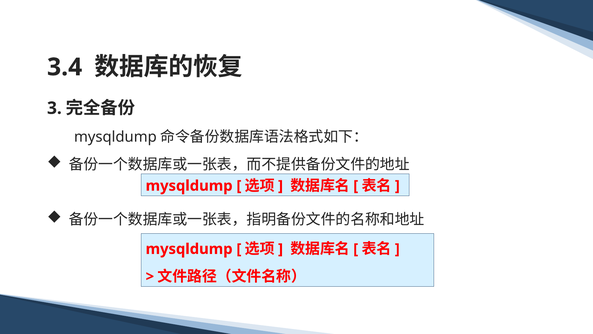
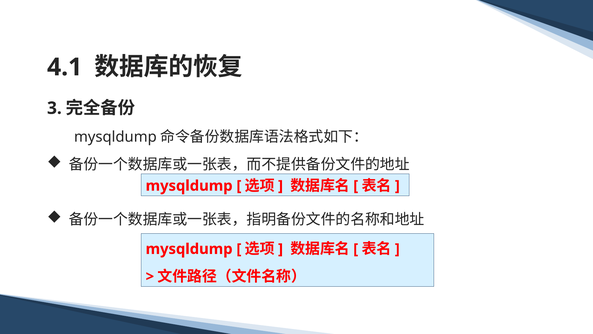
3.4: 3.4 -> 4.1 (65, 67)
